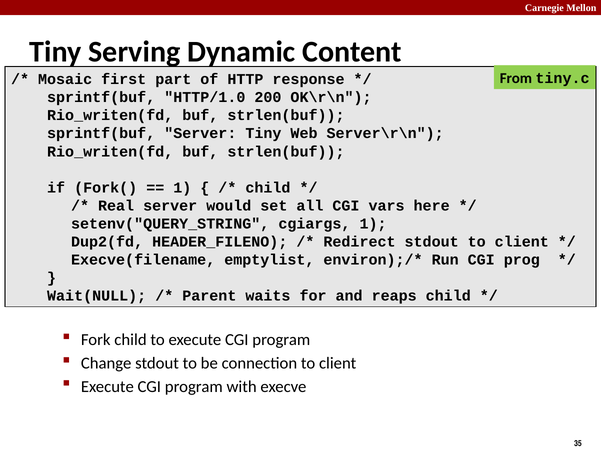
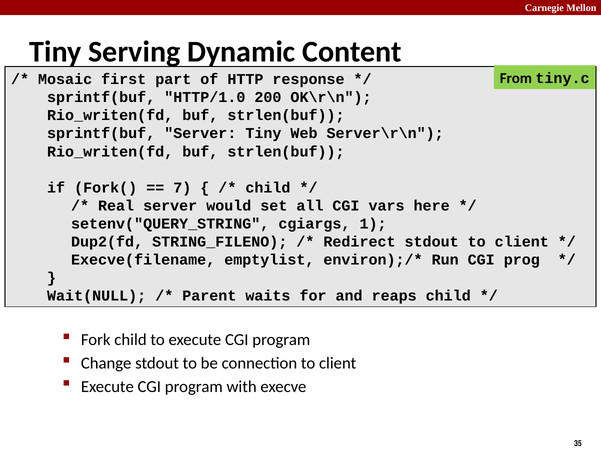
1: 1 -> 7 (182, 188)
HEADER_FILENO: HEADER_FILENO -> STRING_FILENO (220, 242)
